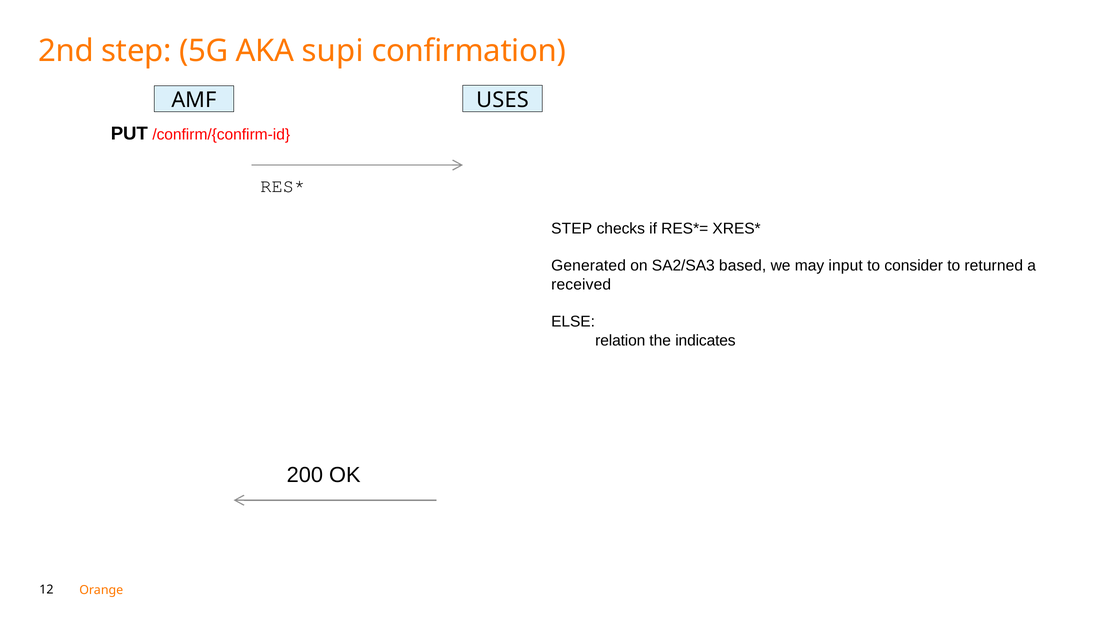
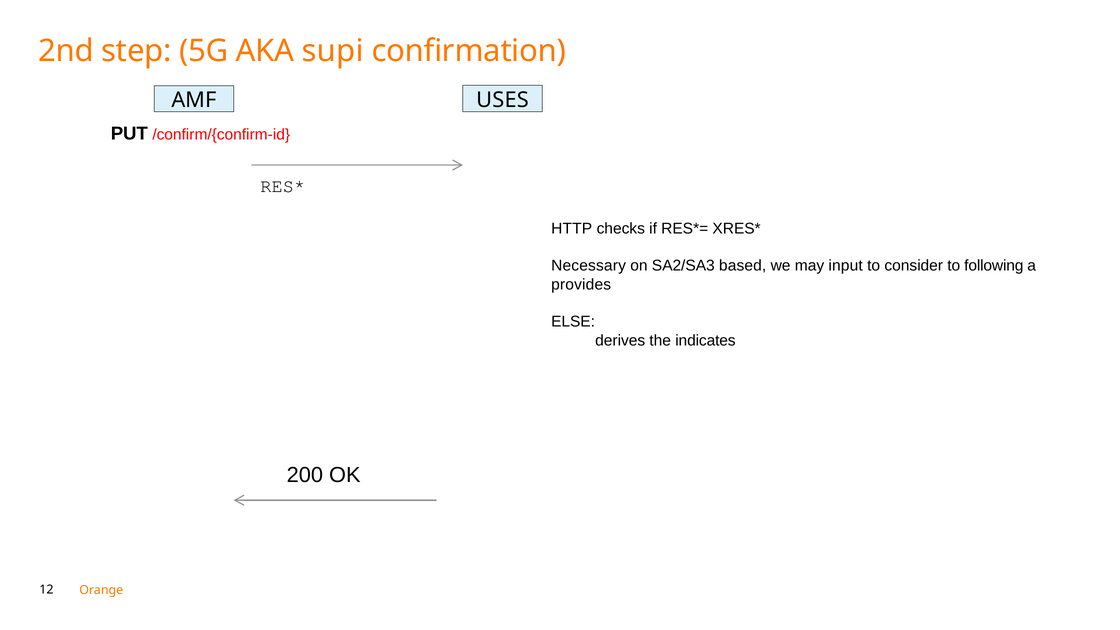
STEP: STEP -> HTTP (572, 228)
Generated: Generated -> Necessary (589, 266)
returned: returned -> following (994, 266)
received: received -> provides (581, 284)
relation: relation -> derives (620, 341)
